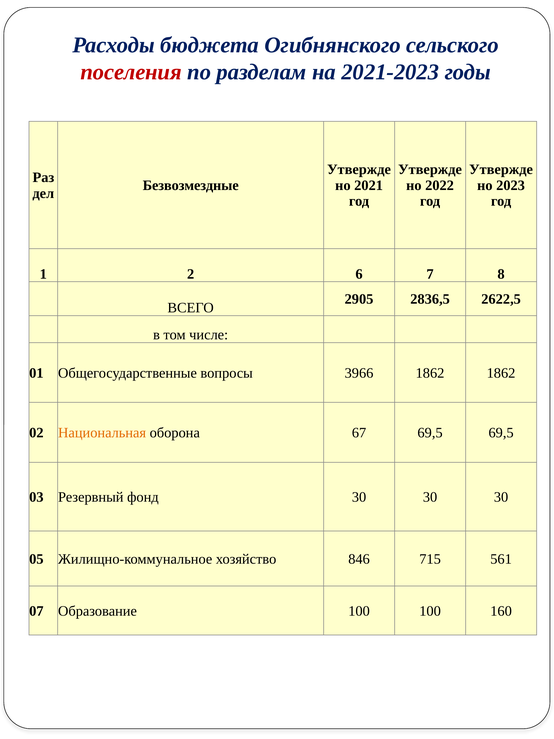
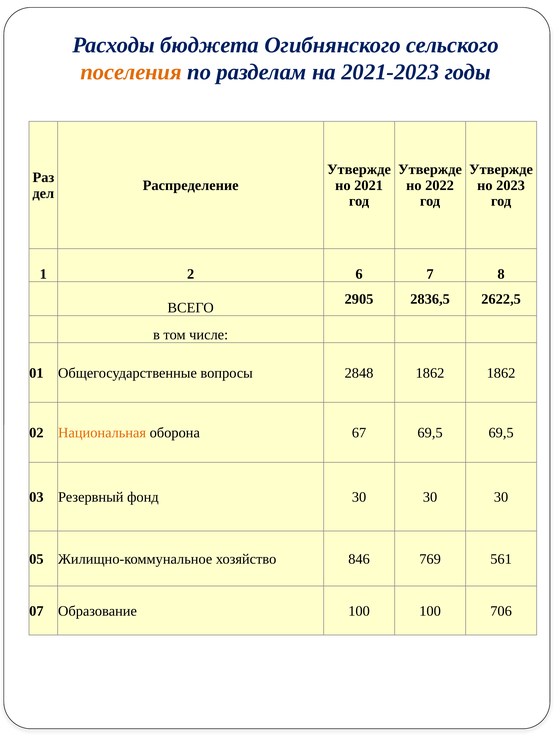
поселения colour: red -> orange (131, 72)
Безвозмездные: Безвозмездные -> Распределение (191, 185)
3966: 3966 -> 2848 (359, 373)
715: 715 -> 769 (430, 559)
160: 160 -> 706 (501, 611)
